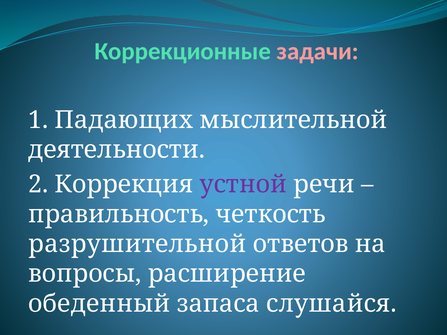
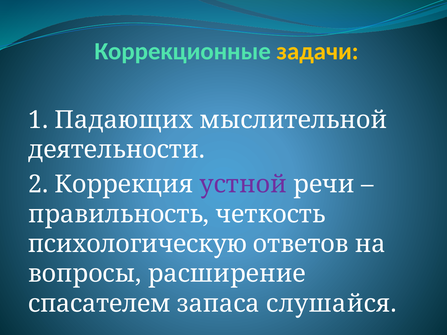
задачи colour: pink -> yellow (318, 51)
разрушительной: разрушительной -> психологическую (137, 244)
обеденный: обеденный -> спасателем (99, 304)
